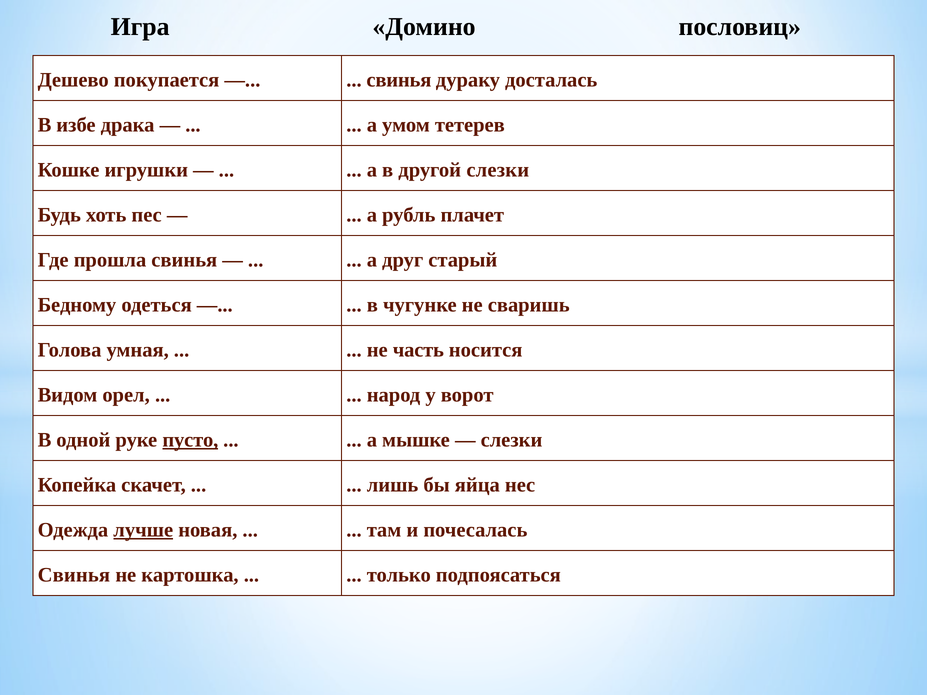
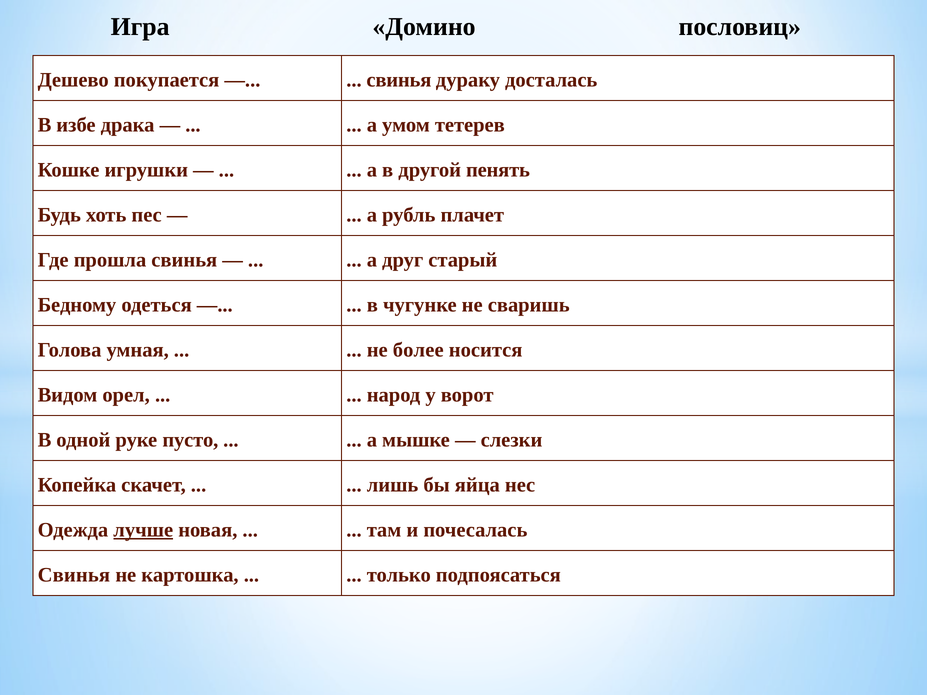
другой слезки: слезки -> пенять (498, 170)
часть: часть -> более (418, 350)
пусто underline: present -> none (190, 440)
